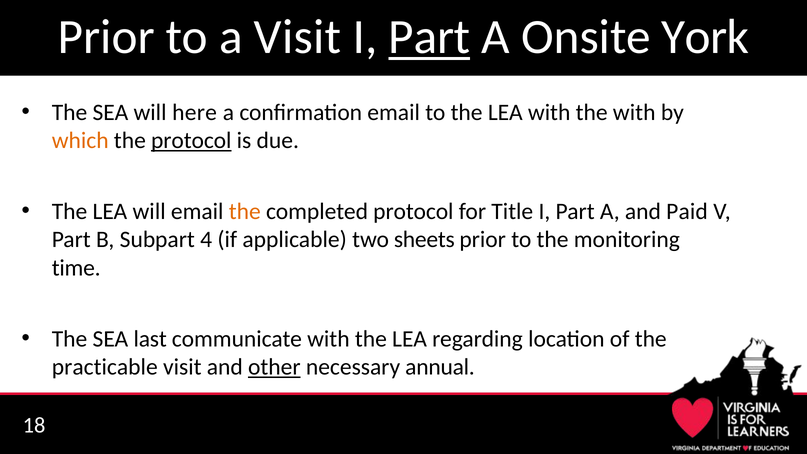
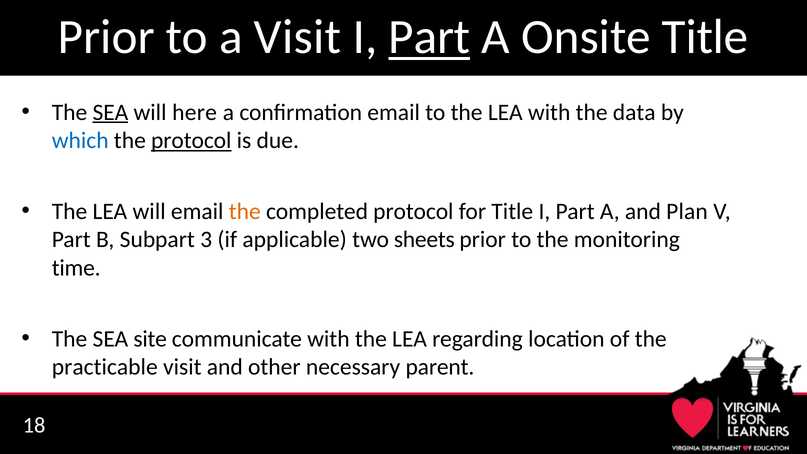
Onsite York: York -> Title (705, 37)
SEA underline: none -> present (110, 112)
the with: with -> data (634, 112)
which colour: orange -> blue (80, 141)
Paid: Paid -> Plan (687, 211)
4: 4 -> 3 (206, 240)
last: last -> site (150, 339)
other underline: present -> none (274, 367)
annual: annual -> parent (440, 367)
